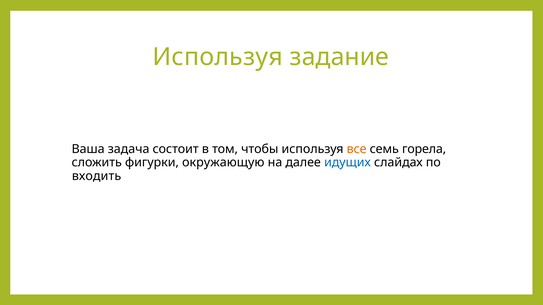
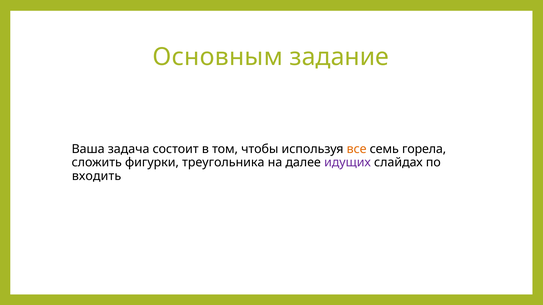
Используя: Используя -> Основным (218, 57)
окружающую: окружающую -> треугольника (223, 163)
идущих colour: blue -> purple (347, 163)
